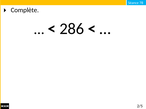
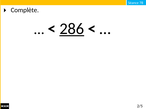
286 underline: none -> present (72, 29)
